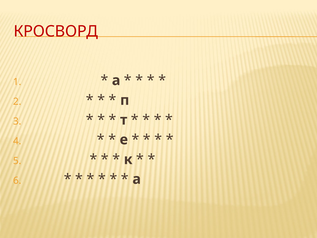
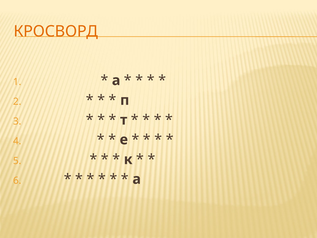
КРОСВОРД colour: red -> orange (56, 31)
